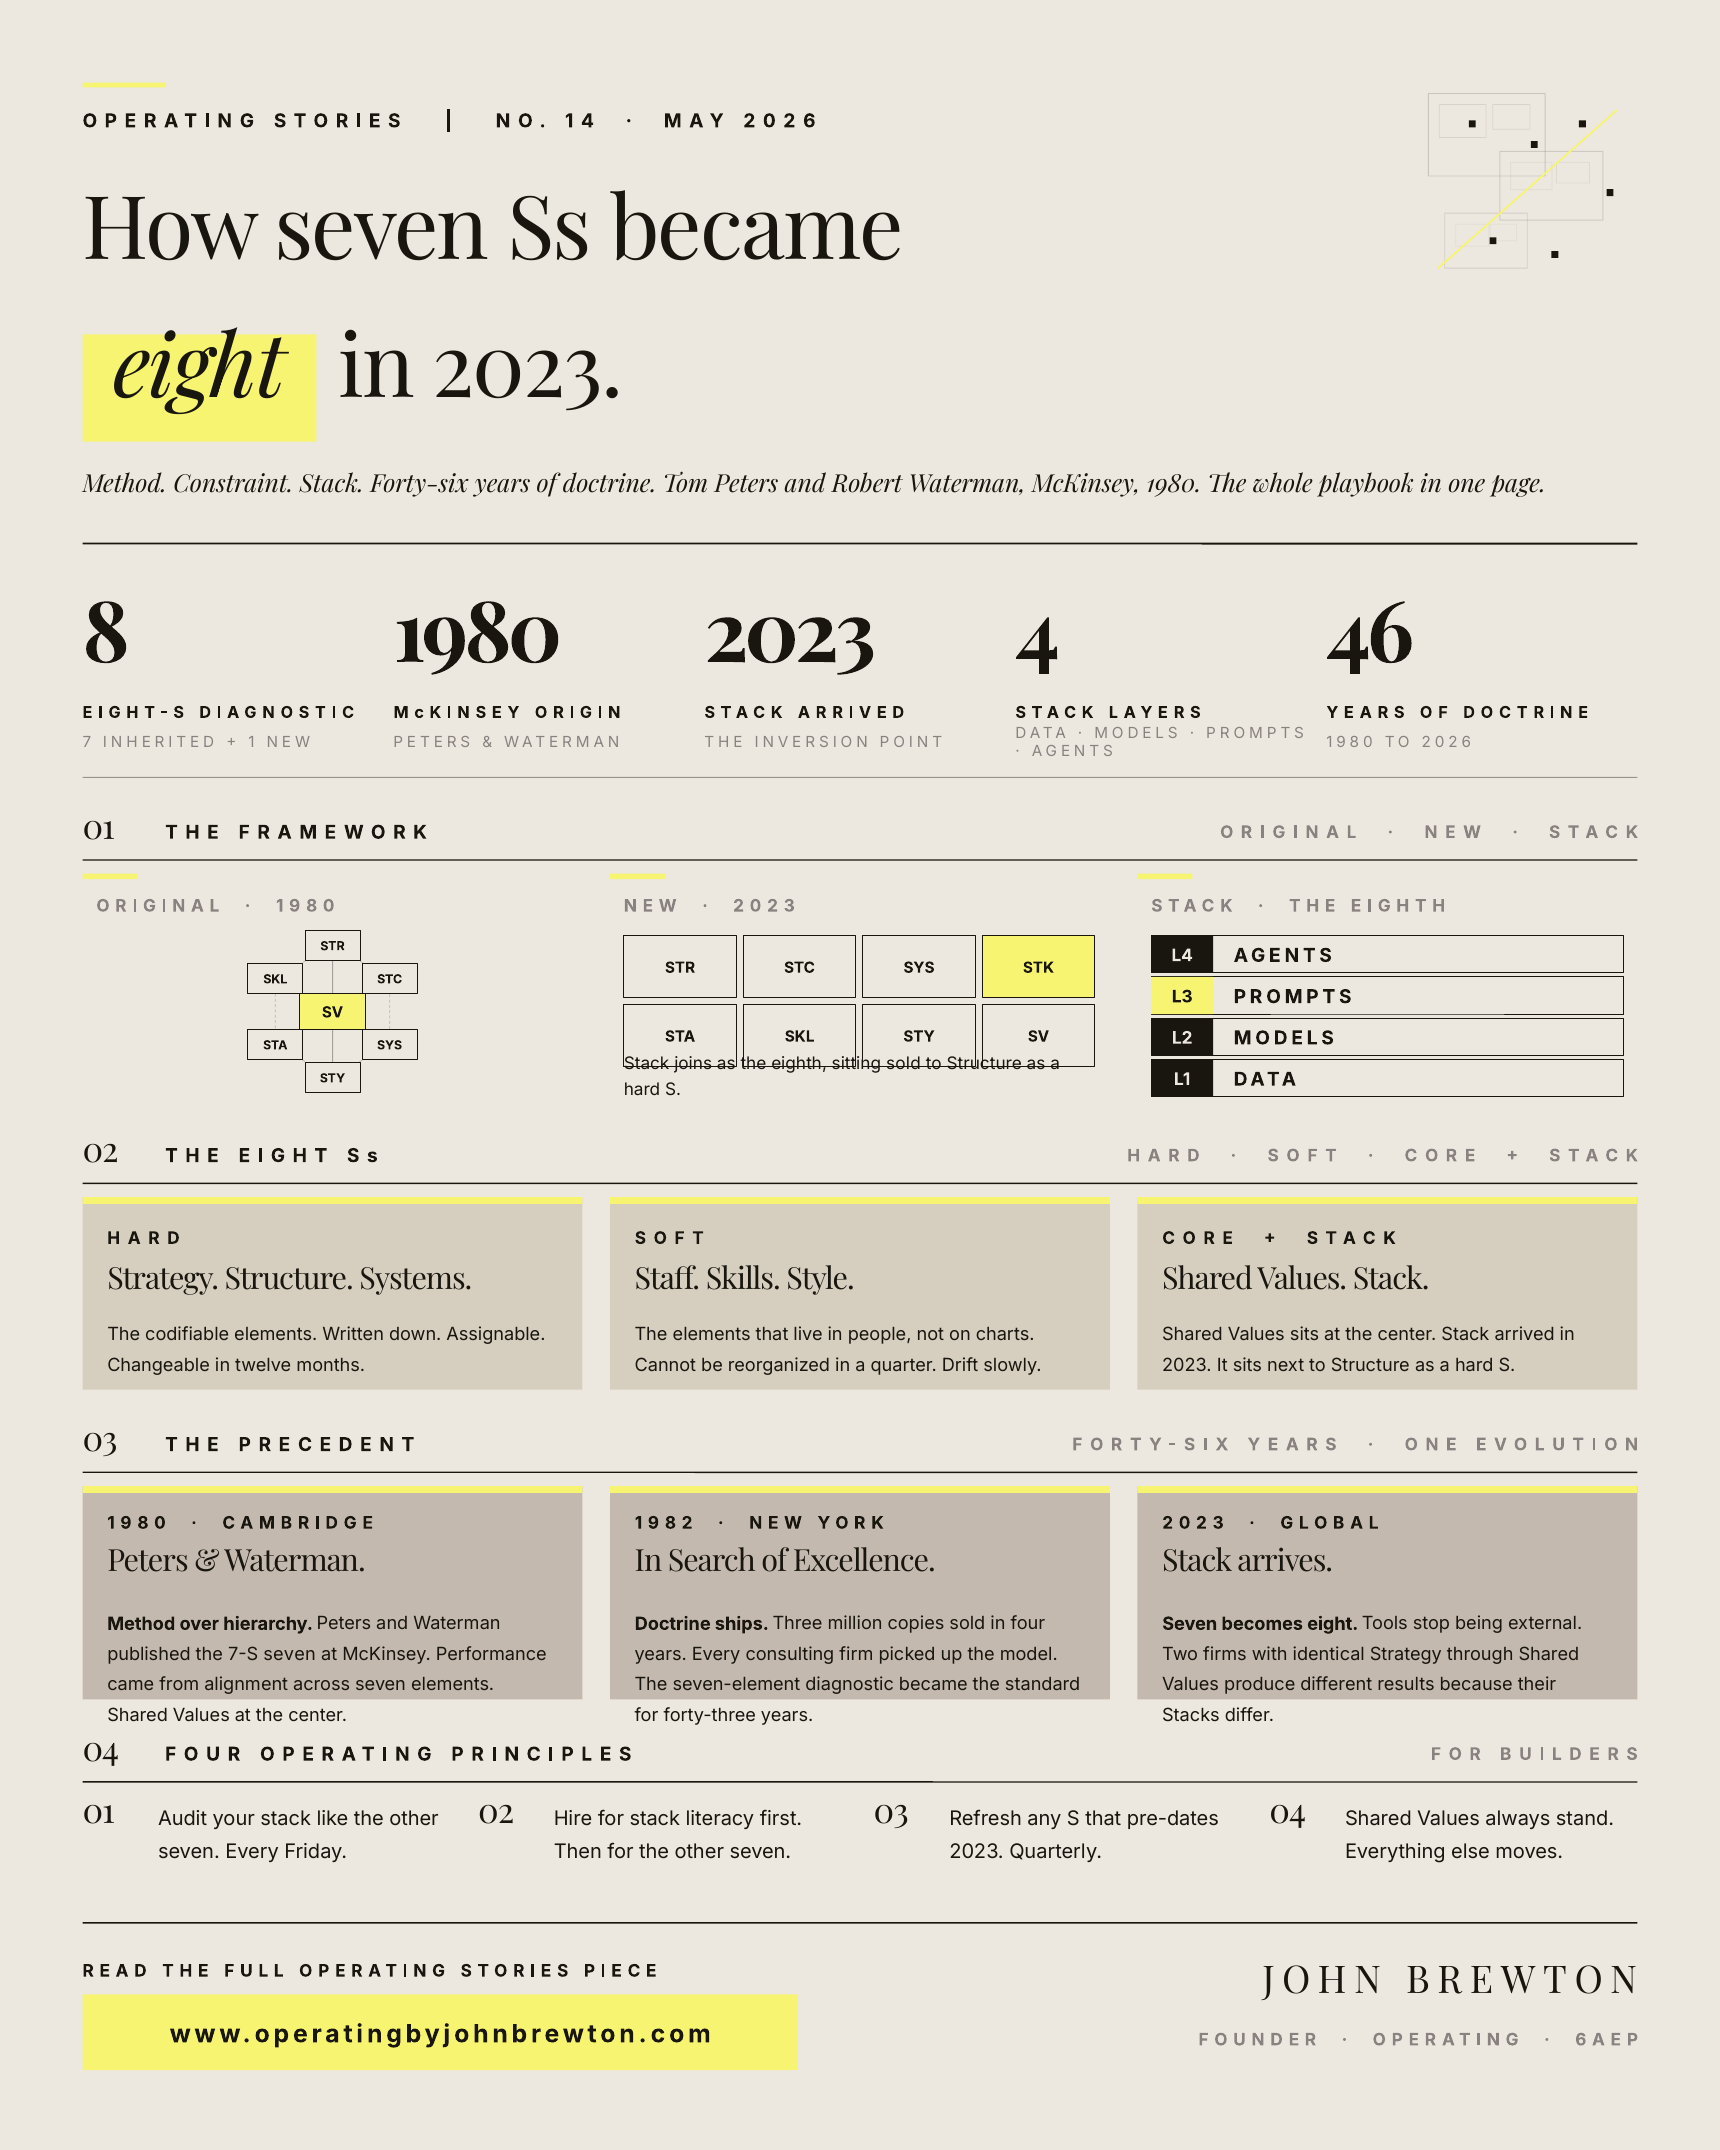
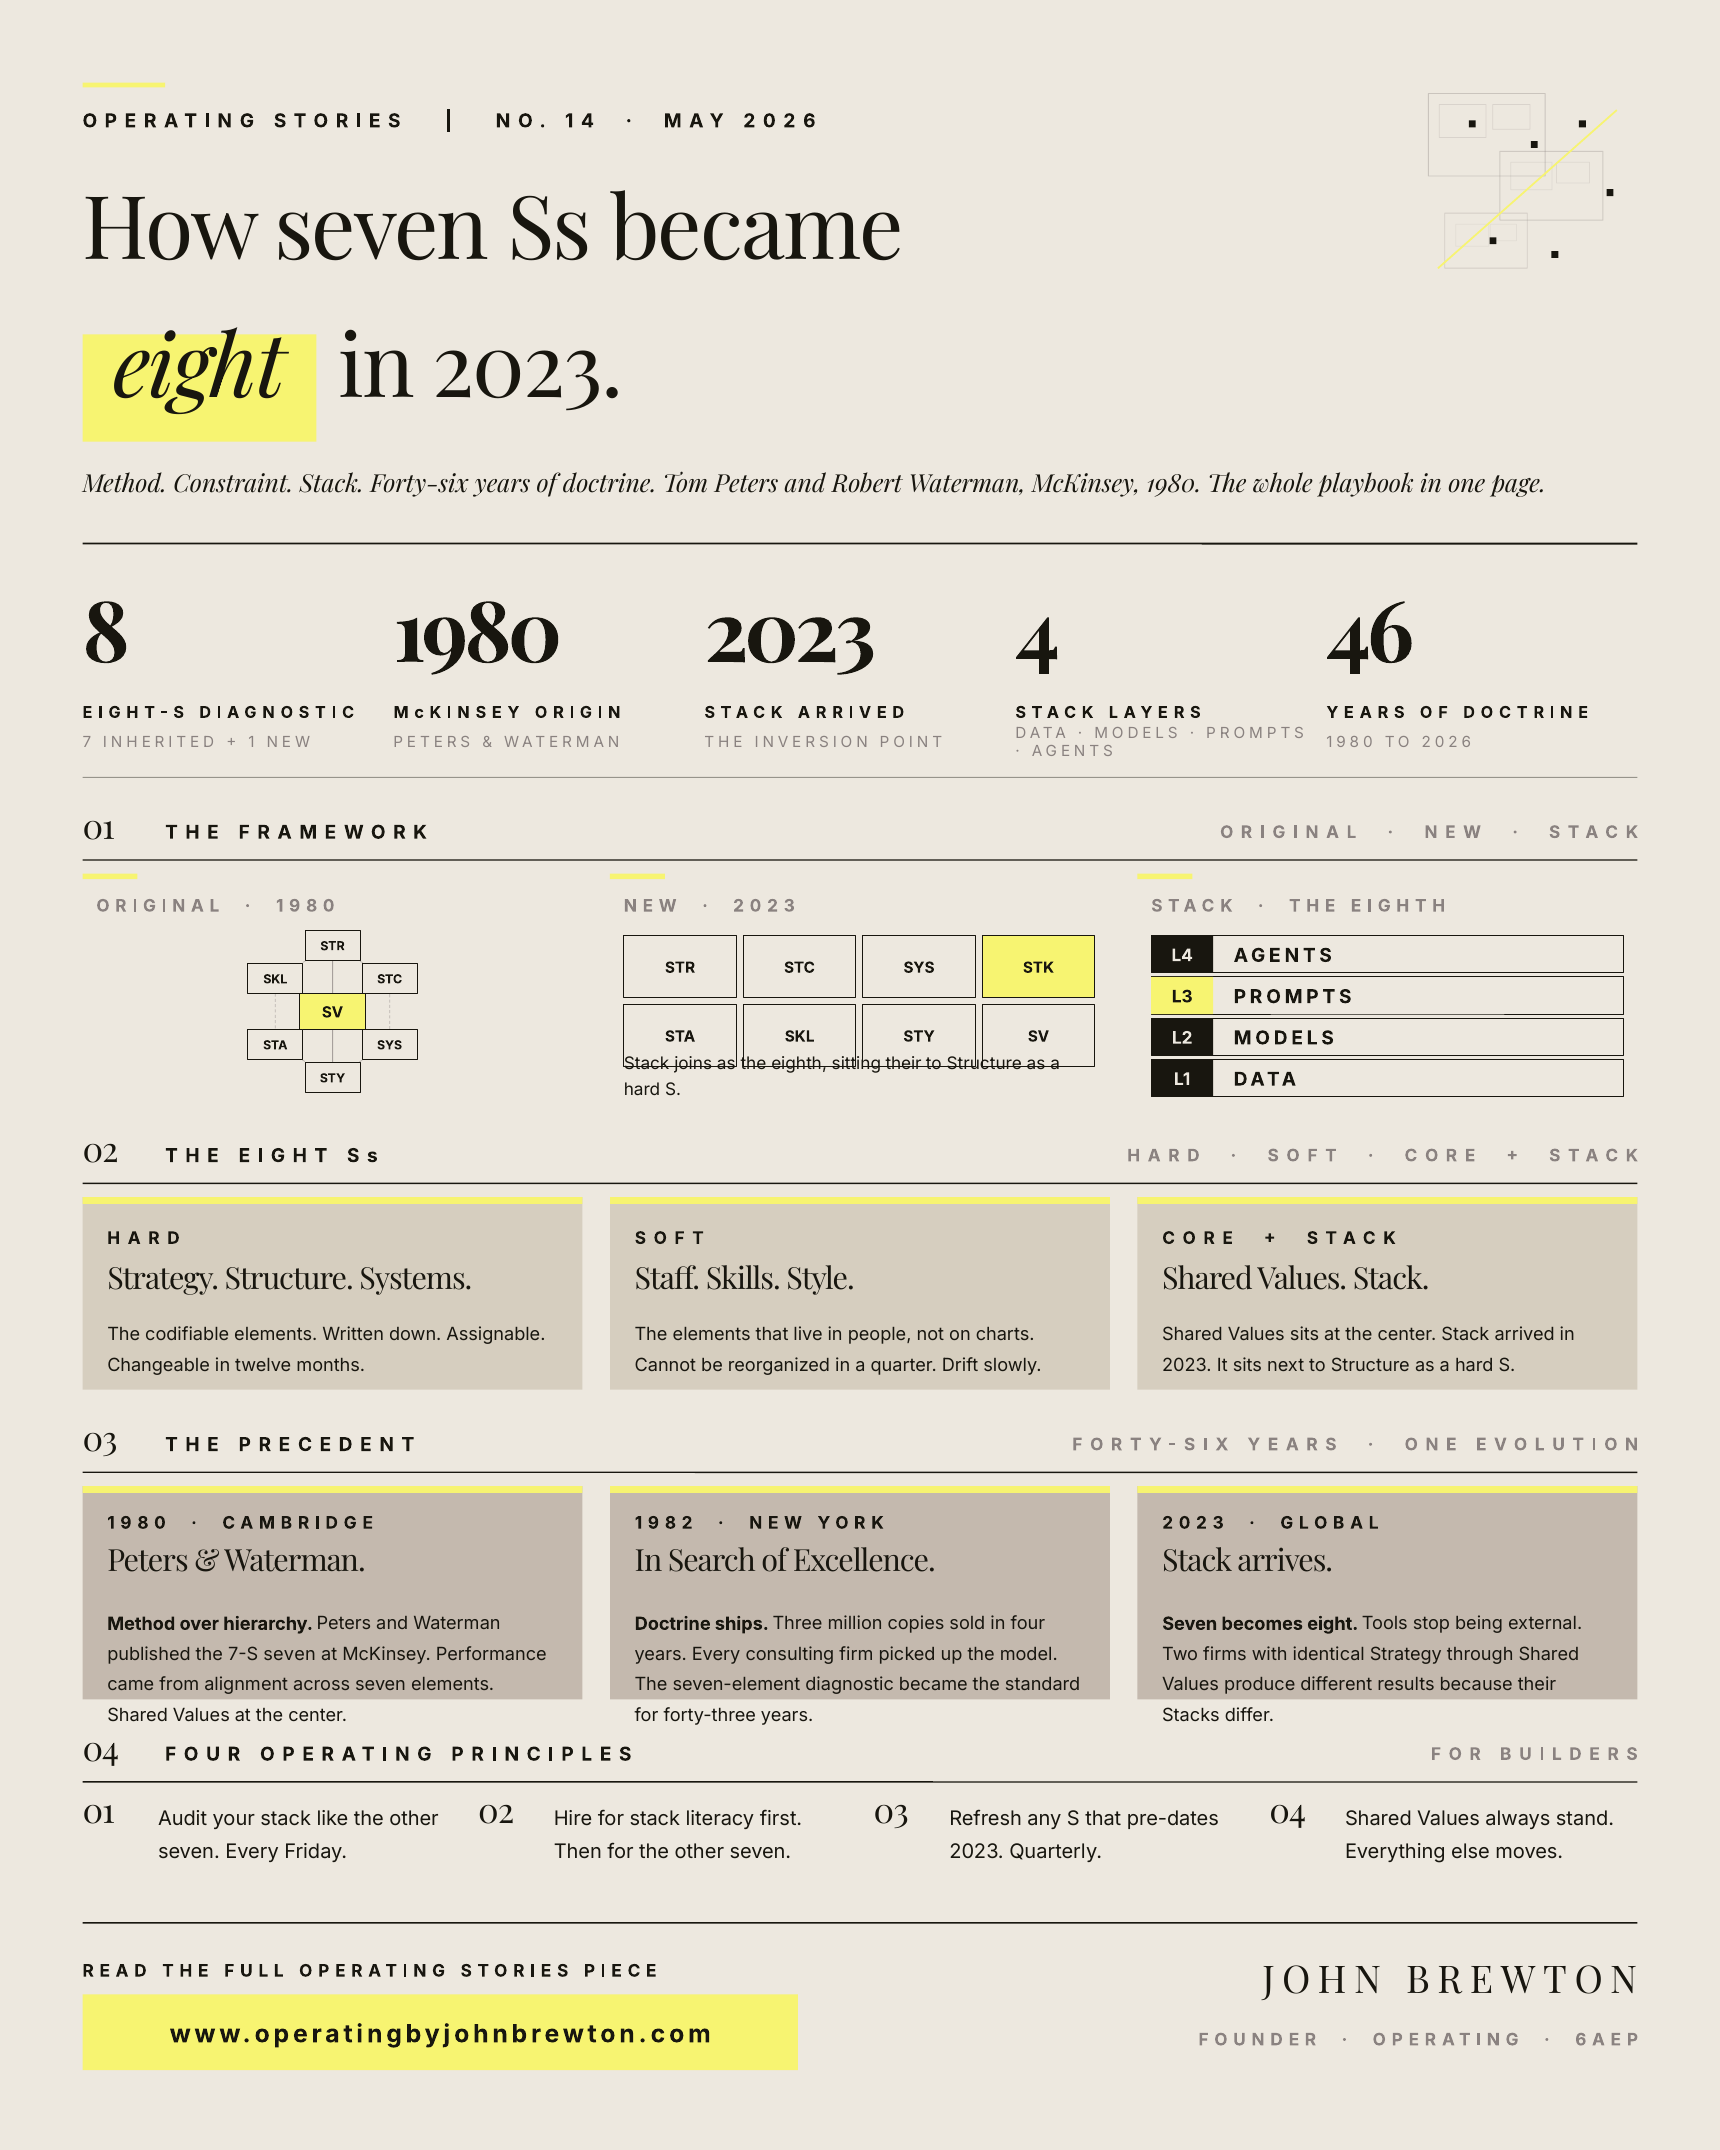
sitting sold: sold -> their (904, 1063)
